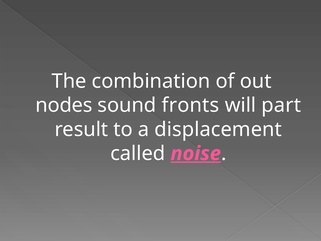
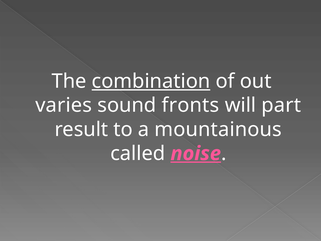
combination underline: none -> present (151, 81)
nodes: nodes -> varies (64, 105)
displacement: displacement -> mountainous (218, 129)
